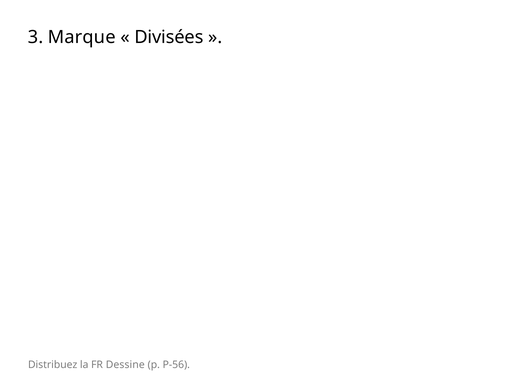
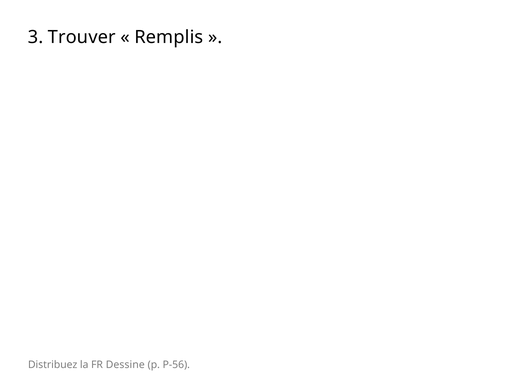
Marque: Marque -> Trouver (82, 37)
Divisées: Divisées -> Remplis (169, 37)
